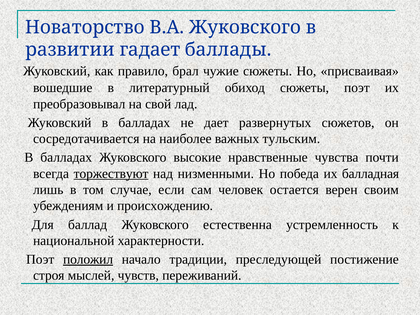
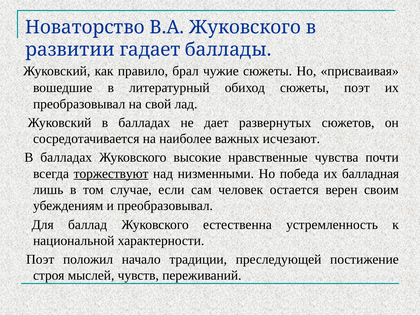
тульским: тульским -> исчезают (291, 139)
и происхождению: происхождению -> преобразовывал (165, 206)
положил underline: present -> none (88, 259)
